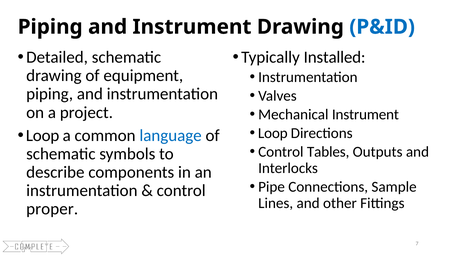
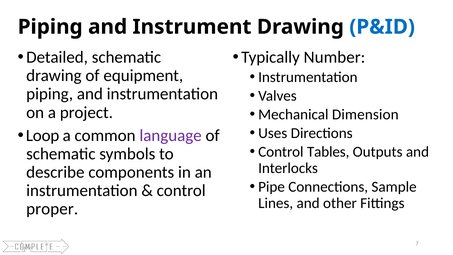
Installed: Installed -> Number (334, 57)
Mechanical Instrument: Instrument -> Dimension (365, 114)
Loop: Loop -> Uses (273, 133)
language colour: blue -> purple (171, 135)
